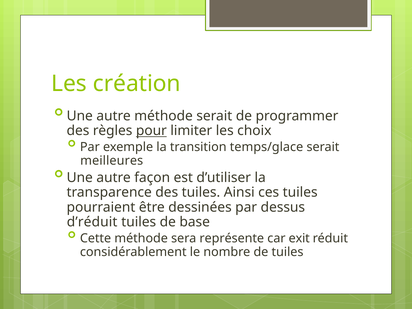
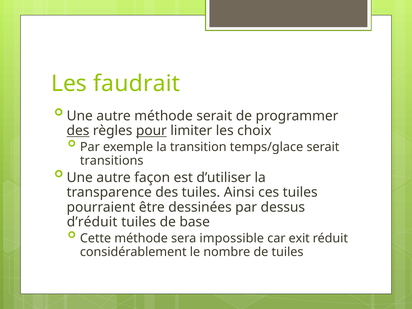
création: création -> faudrait (137, 84)
des underline: none -> present (78, 131)
meilleures: meilleures -> transitions (112, 161)
représente: représente -> impossible (232, 238)
